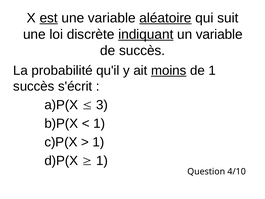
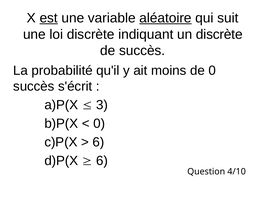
indiquant underline: present -> none (146, 34)
un variable: variable -> discrète (219, 34)
moins underline: present -> none (169, 70)
de 1: 1 -> 0 (212, 70)
1: 1 -> 0 (99, 123)
1: 1 -> 6 (98, 142)
1: 1 -> 6 (102, 160)
